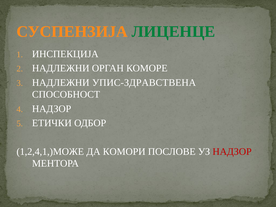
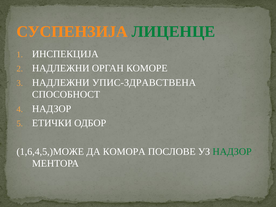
1,2,4,1,)МОЖЕ: 1,2,4,1,)МОЖЕ -> 1,6,4,5,)МОЖЕ (50, 152)
КОМОРИ: КОМОРИ -> КОМОРА (124, 152)
НАДЗОР colour: red -> green (232, 152)
